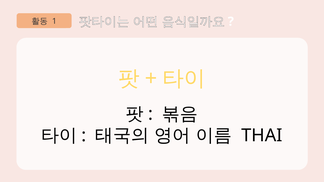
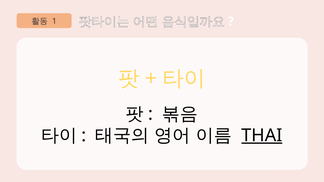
THAI underline: none -> present (262, 136)
